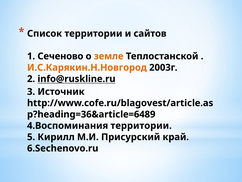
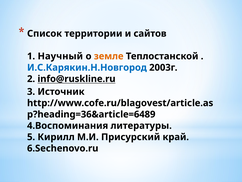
Сеченово: Сеченово -> Научный (60, 56)
И.С.Карякин.Н.Новгород colour: orange -> blue (87, 67)
4.Воспоминания территории: территории -> литературы (141, 125)
